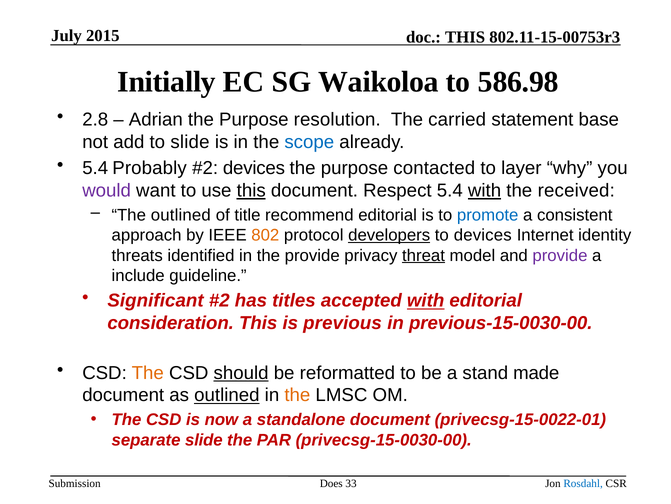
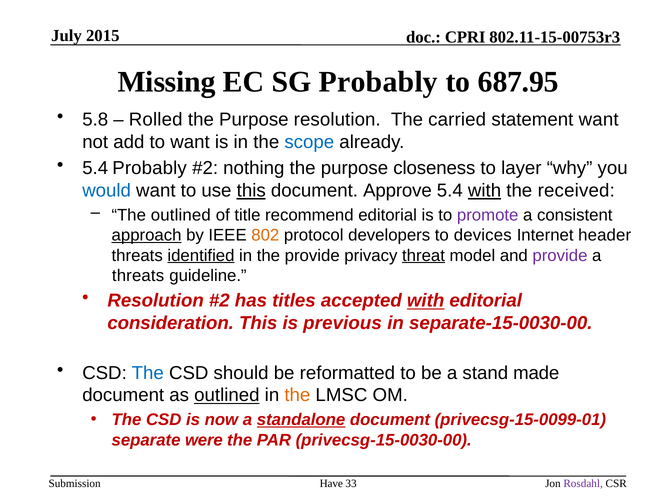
THIS: THIS -> CPRI (465, 37)
Initially: Initially -> Missing (167, 82)
SG Waikoloa: Waikoloa -> Probably (378, 82)
586.98: 586.98 -> 687.95 (518, 82)
2.8: 2.8 -> 5.8 (95, 120)
Adrian: Adrian -> Rolled (156, 120)
statement base: base -> want (599, 120)
to slide: slide -> want (190, 142)
devices: devices -> nothing (254, 168)
contacted: contacted -> closeness (434, 168)
would colour: purple -> blue (107, 190)
Respect: Respect -> Approve (397, 190)
promote colour: blue -> purple (488, 215)
approach underline: none -> present (147, 235)
developers underline: present -> none (389, 235)
identity: identity -> header (605, 235)
identified underline: none -> present (201, 255)
include: include -> threats (138, 275)
Significant: Significant -> Resolution (156, 300)
previous-15-0030-00: previous-15-0030-00 -> separate-15-0030-00 (501, 323)
The colour: orange -> blue (148, 372)
should underline: present -> none (241, 372)
standalone underline: none -> present (301, 419)
privecsg-15-0022-01: privecsg-15-0022-01 -> privecsg-15-0099-01 (520, 419)
separate slide: slide -> were (204, 439)
Does: Does -> Have (331, 483)
Rosdahl colour: blue -> purple (583, 483)
